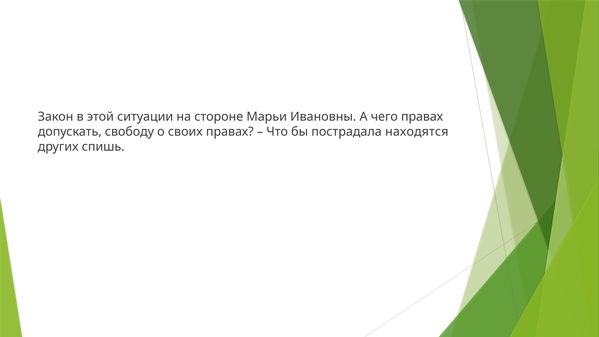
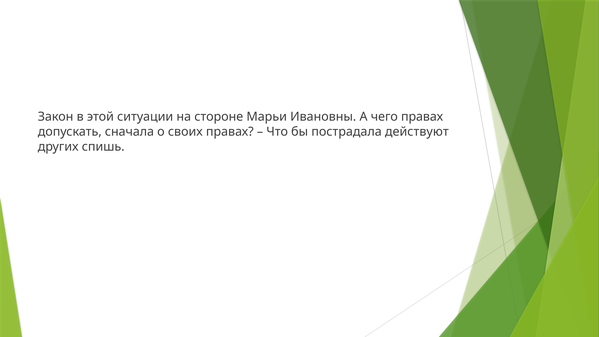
свободу: свободу -> сначала (129, 132)
находятся: находятся -> действуют (417, 132)
